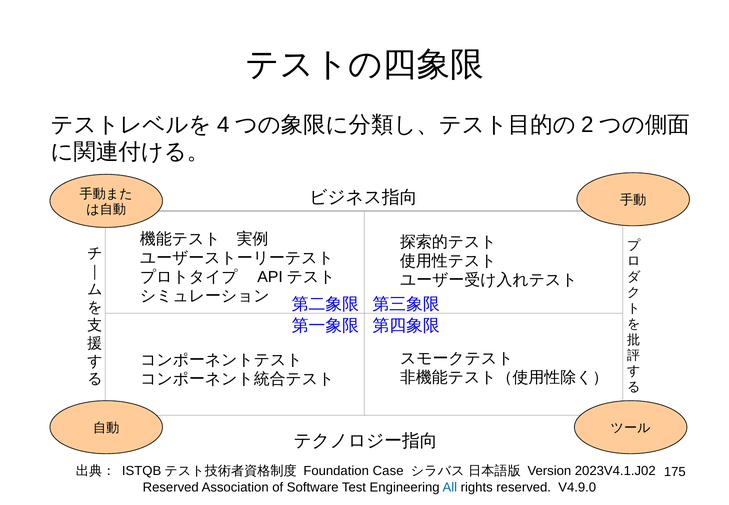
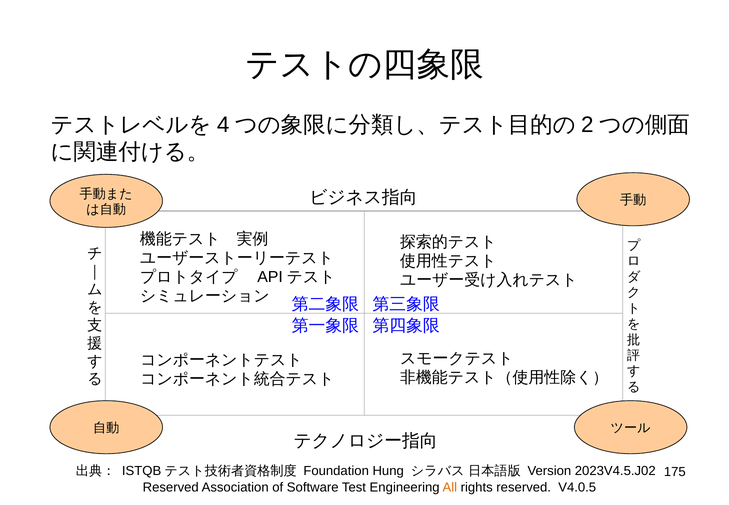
Case: Case -> Hung (388, 470)
2023V4.1.J02: 2023V4.1.J02 -> 2023V4.5.J02 (615, 470)
All colour: blue -> orange (450, 487)
V4.9.0: V4.9.0 -> V4.0.5 (577, 487)
